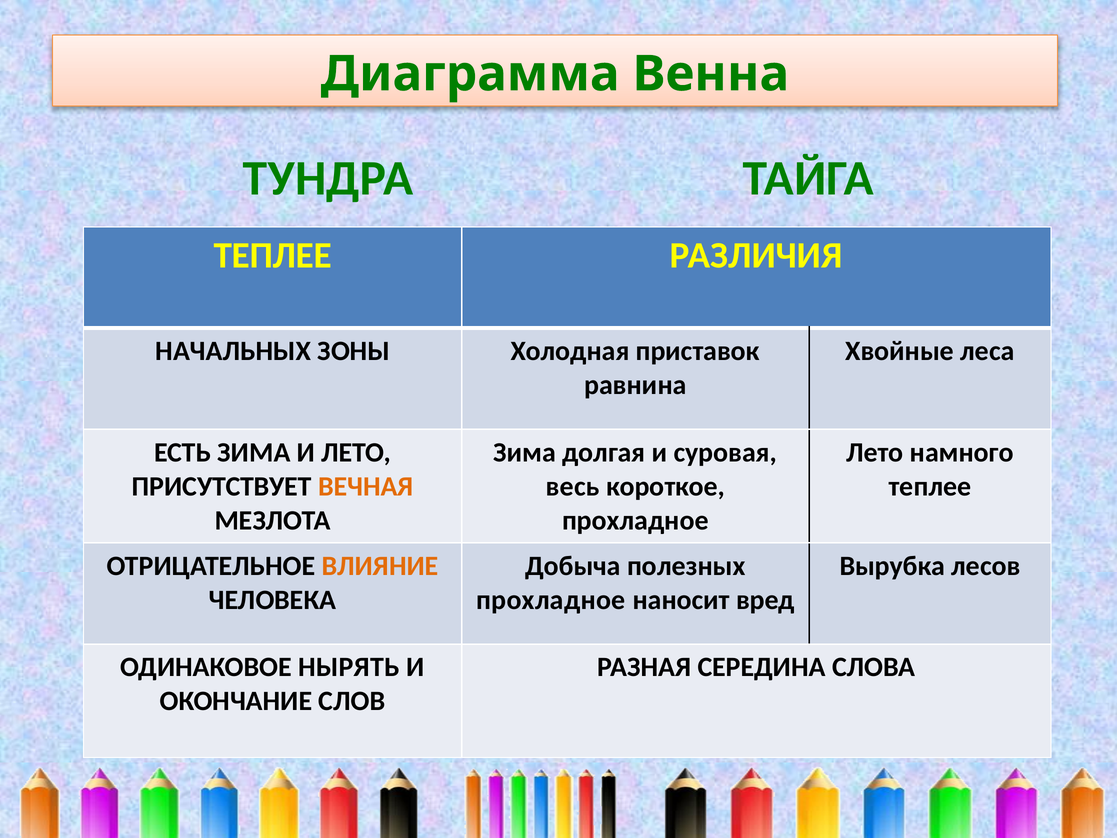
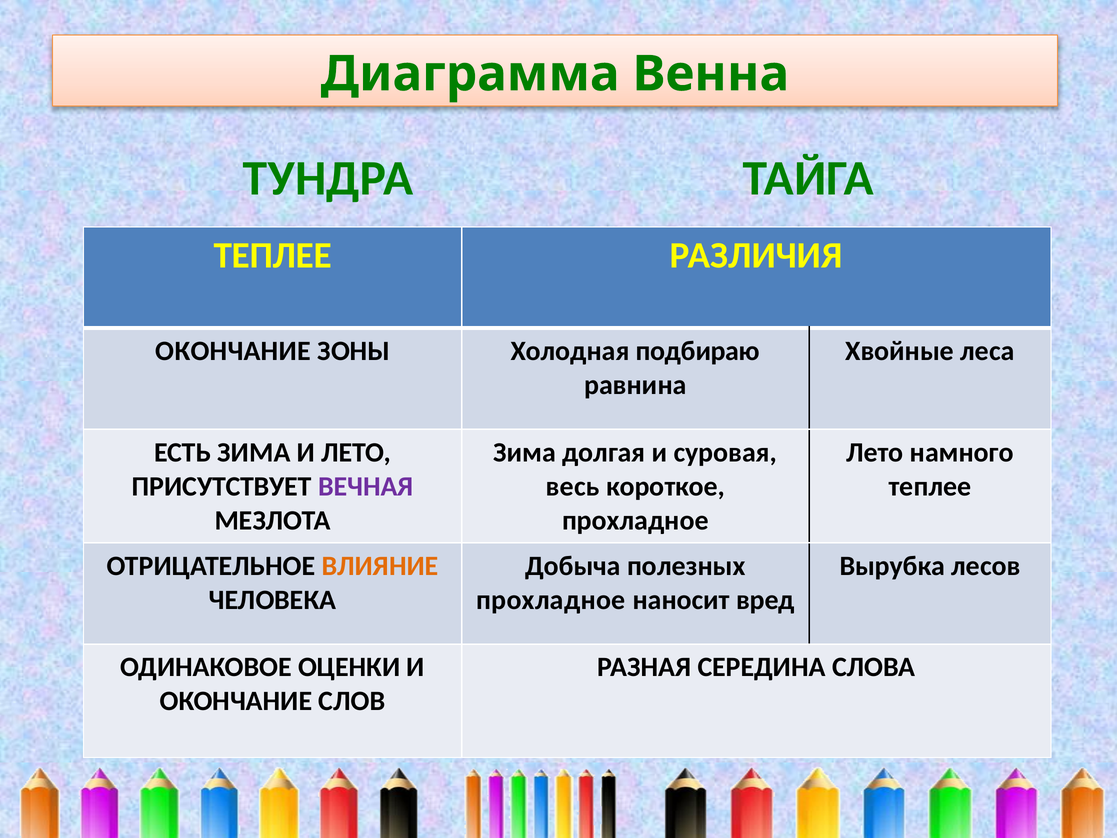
НАЧАЛЬНЫХ: НАЧАЛЬНЫХ -> ОКОНЧАНИЕ (233, 351)
приставок: приставок -> подбираю (698, 351)
ВЕЧНАЯ colour: orange -> purple (366, 486)
НЫРЯТЬ: НЫРЯТЬ -> ОЦЕНКИ (349, 667)
